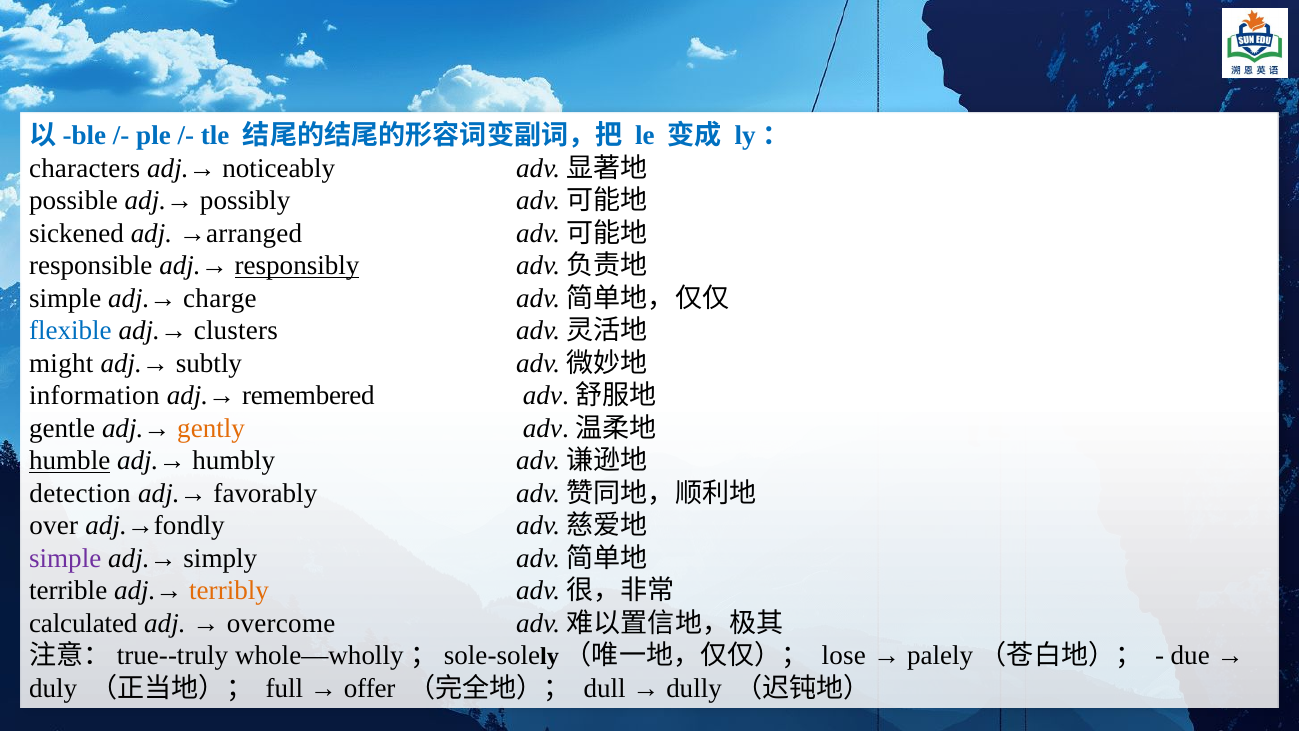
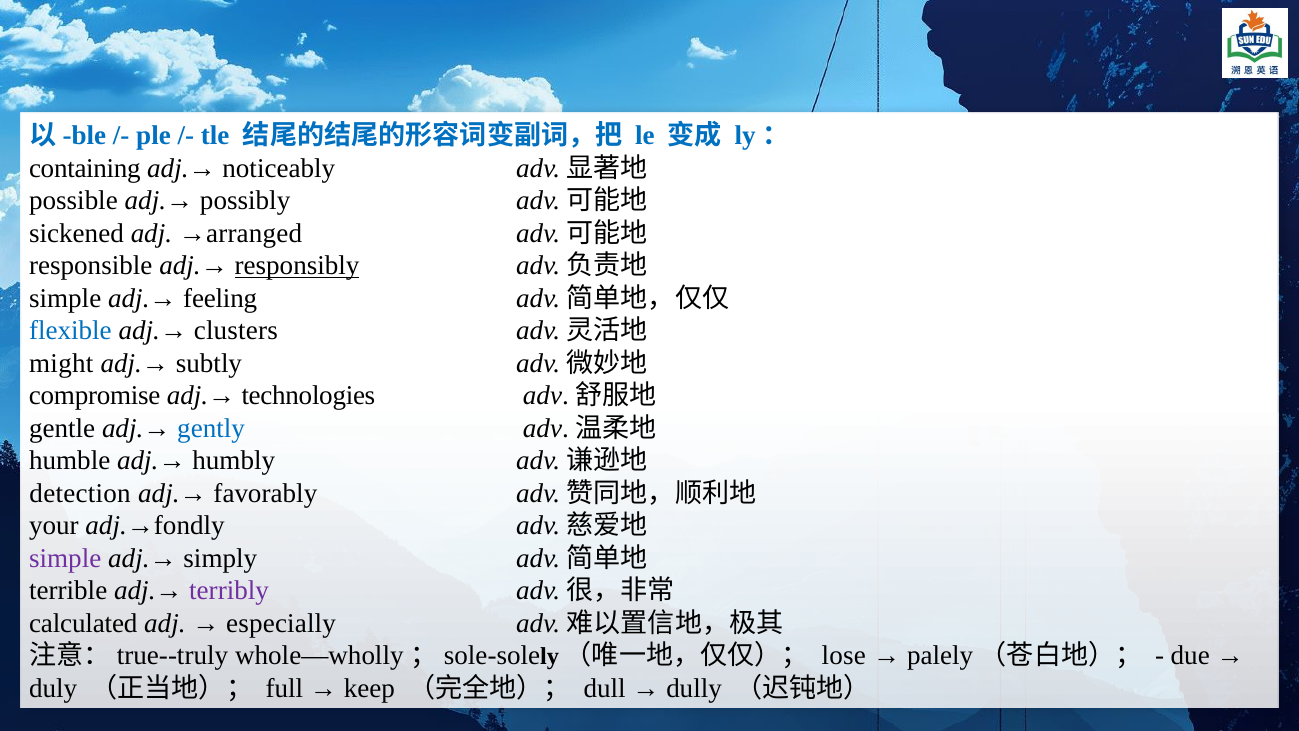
characters: characters -> containing (85, 168)
charge: charge -> feeling (220, 298)
information: information -> compromise (95, 396)
remembered: remembered -> technologies (308, 396)
gently colour: orange -> blue (211, 428)
humble underline: present -> none (70, 461)
over: over -> your (54, 526)
terribly colour: orange -> purple (229, 591)
overcome: overcome -> especially (281, 623)
offer: offer -> keep (369, 688)
